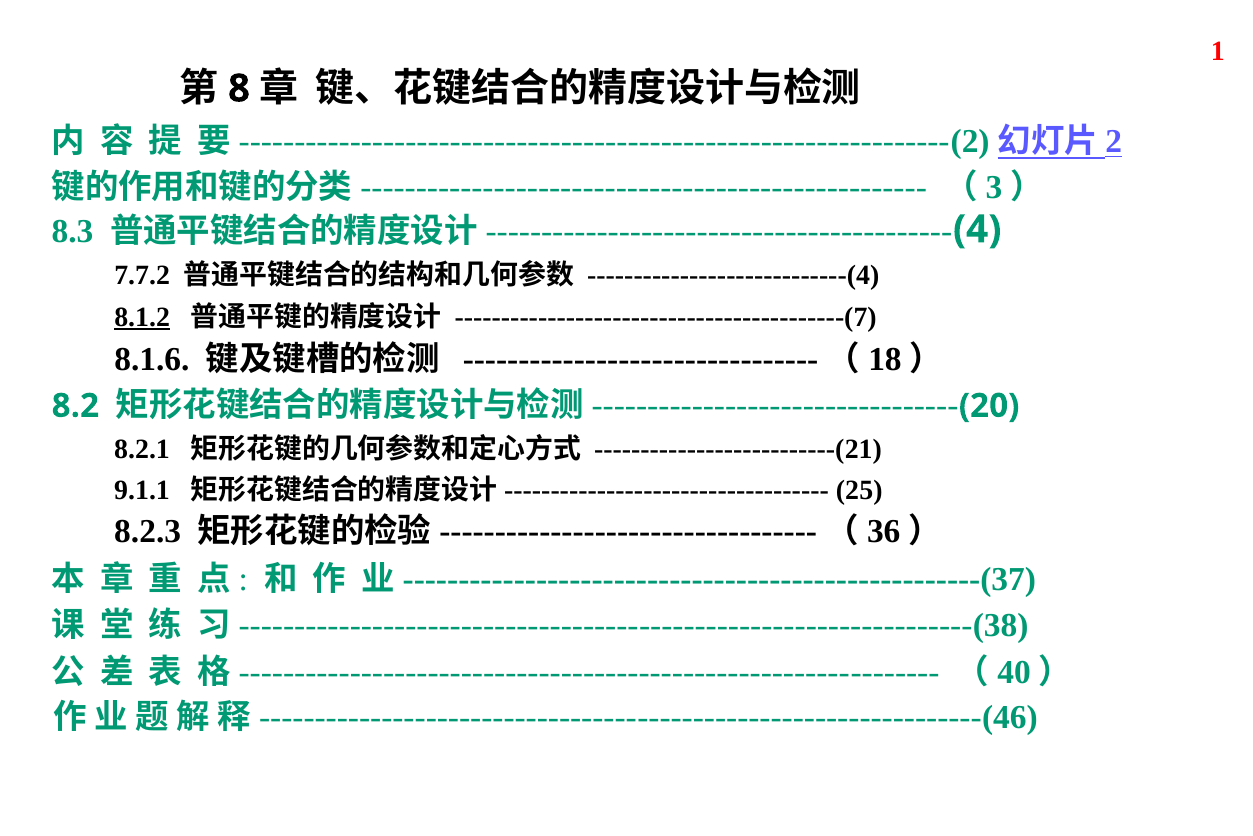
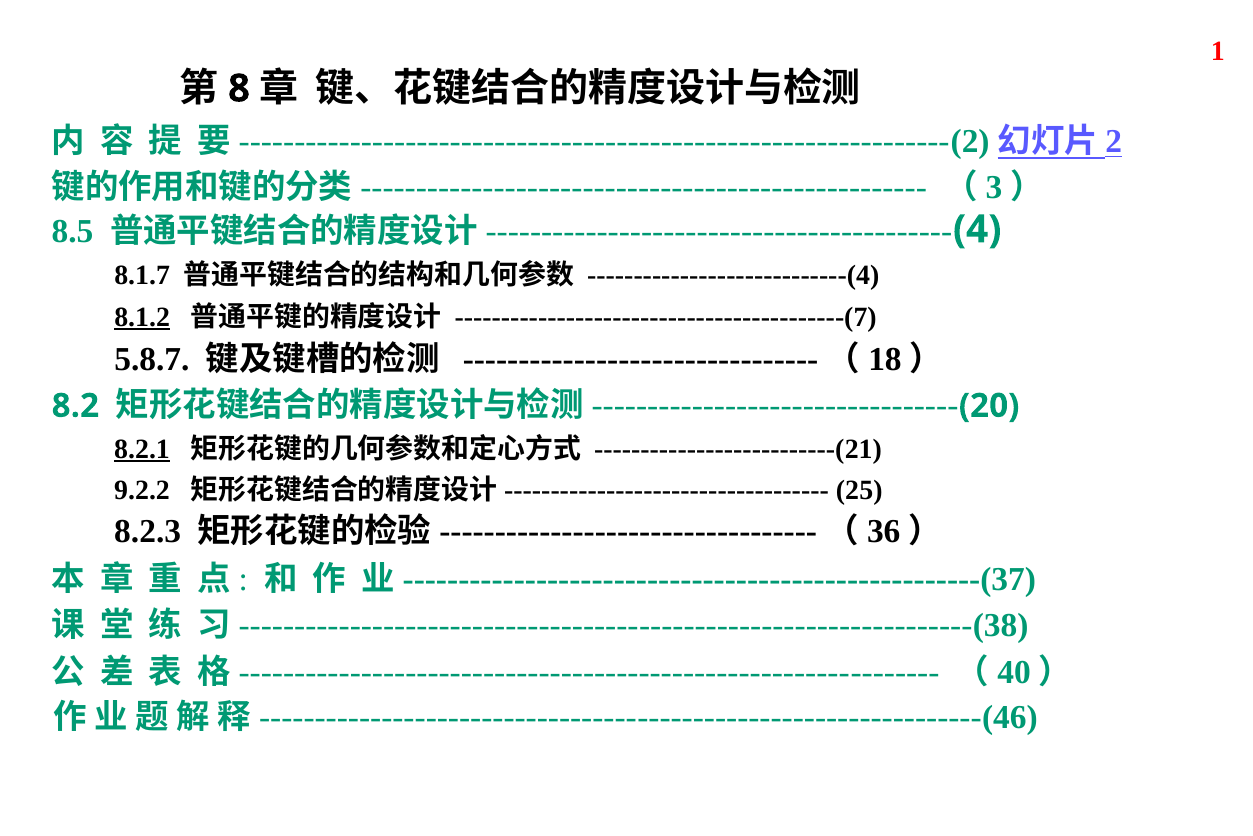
8.3: 8.3 -> 8.5 (73, 231)
7.7.2: 7.7.2 -> 8.1.7 (142, 275)
8.1.6: 8.1.6 -> 5.8.7 (152, 360)
8.2.1 underline: none -> present (142, 449)
9.1.1: 9.1.1 -> 9.2.2 (142, 490)
